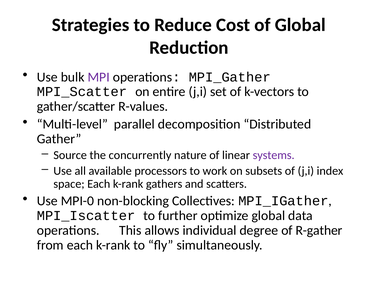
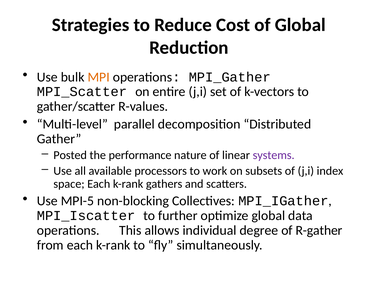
MPI colour: purple -> orange (99, 77)
Source: Source -> Posted (70, 155)
concurrently: concurrently -> performance (140, 155)
MPI-0: MPI-0 -> MPI-5 (77, 201)
